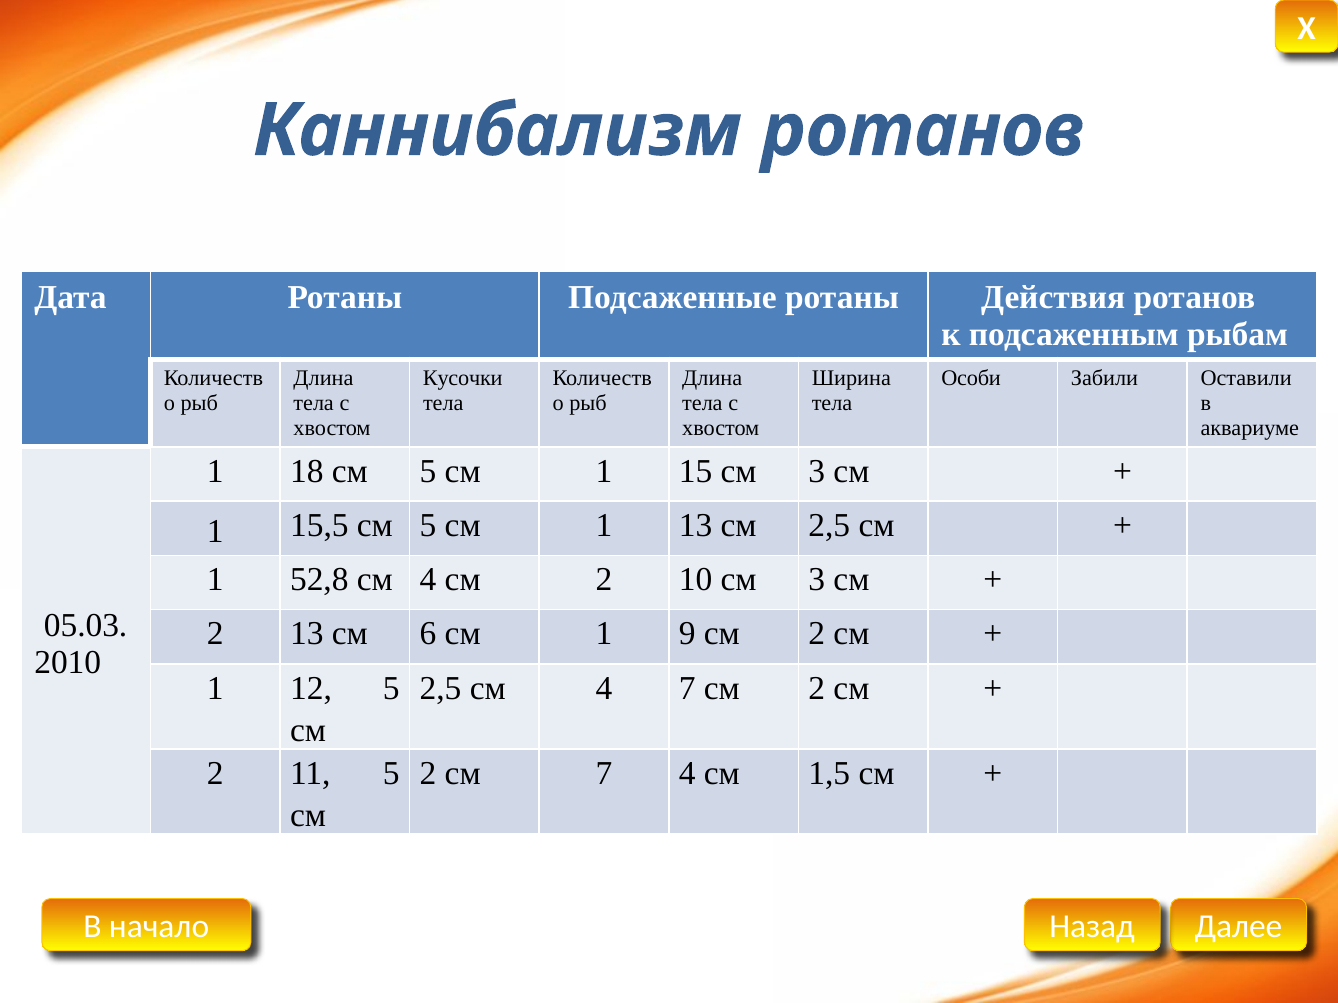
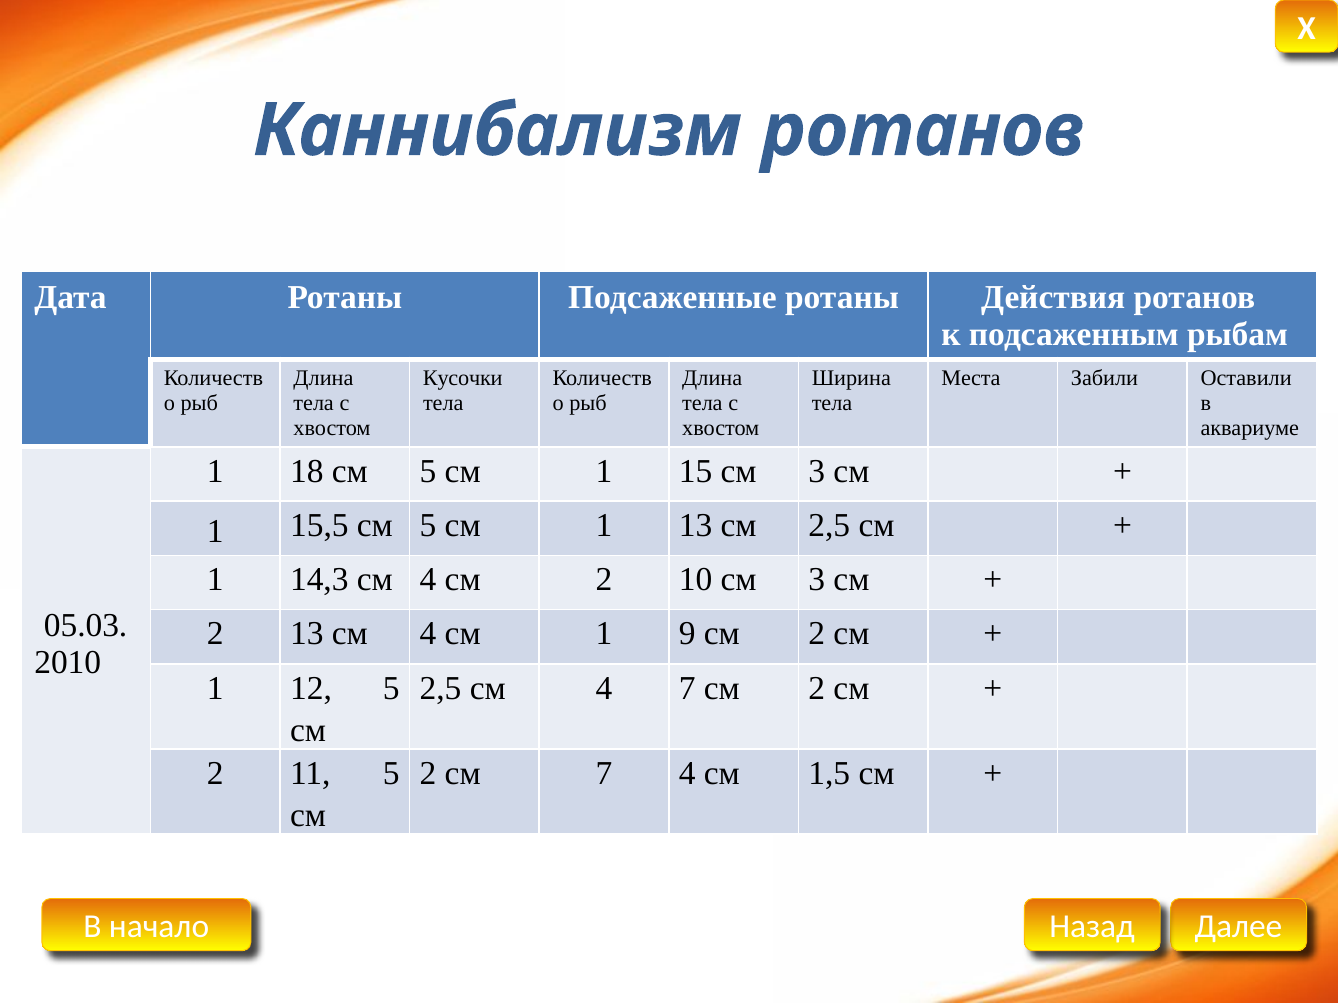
Особи: Особи -> Места (971, 378)
52,8: 52,8 -> 14,3 (319, 580)
13 см 6: 6 -> 4 (428, 634)
